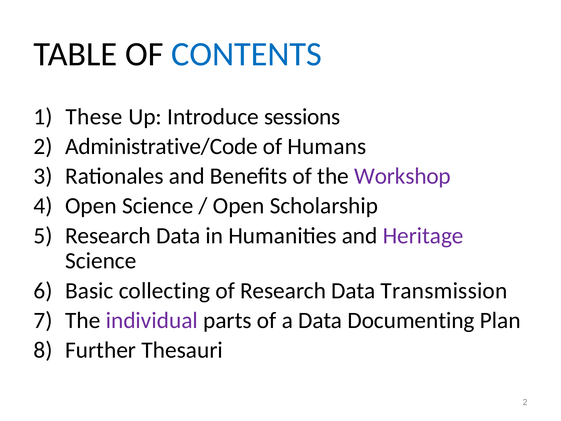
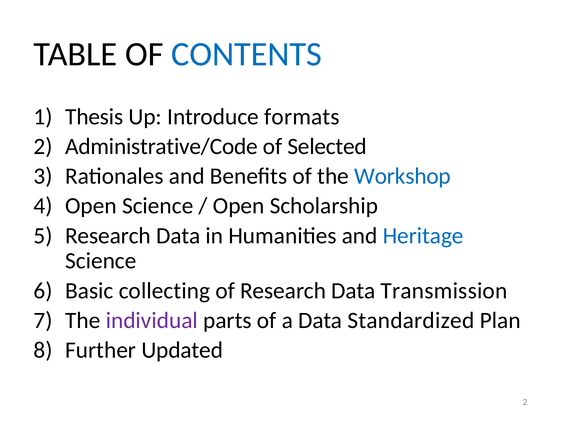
These: These -> Thesis (94, 117)
sessions: sessions -> formats (302, 117)
Humans: Humans -> Selected (327, 146)
Workshop colour: purple -> blue (403, 176)
Heritage colour: purple -> blue (423, 236)
Documenting: Documenting -> Standardized (411, 320)
Thesauri: Thesauri -> Updated (182, 350)
